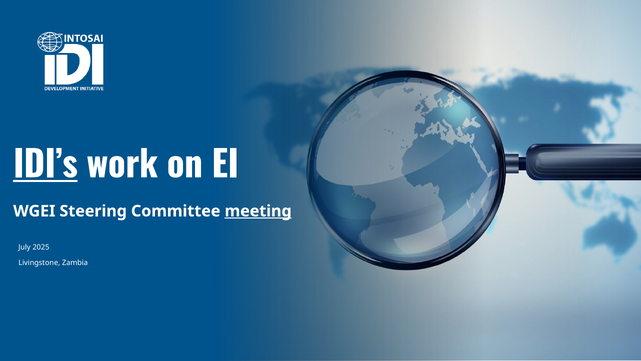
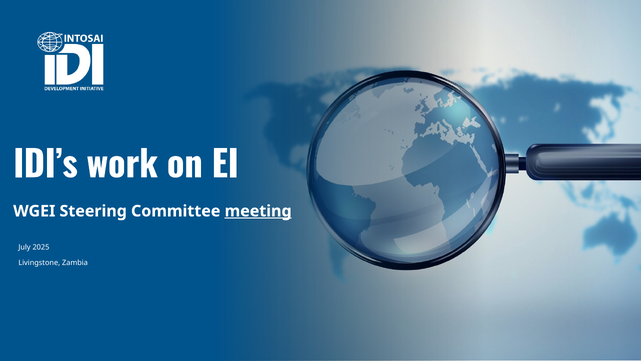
IDI’s underline: present -> none (45, 165)
